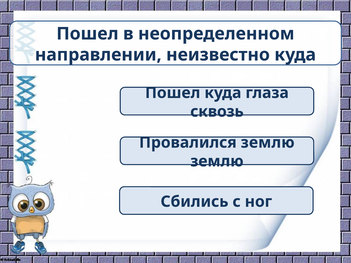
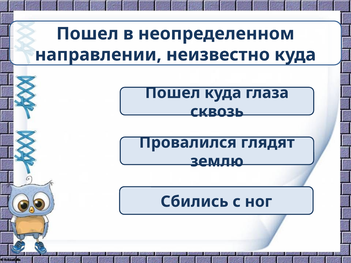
Провалился землю: землю -> глядят (268, 143)
